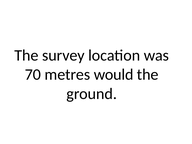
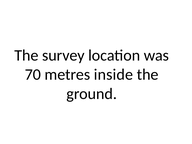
would: would -> inside (113, 75)
